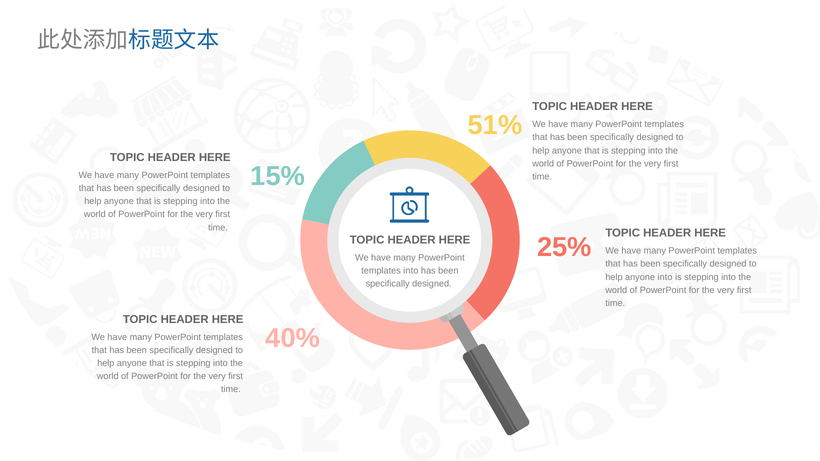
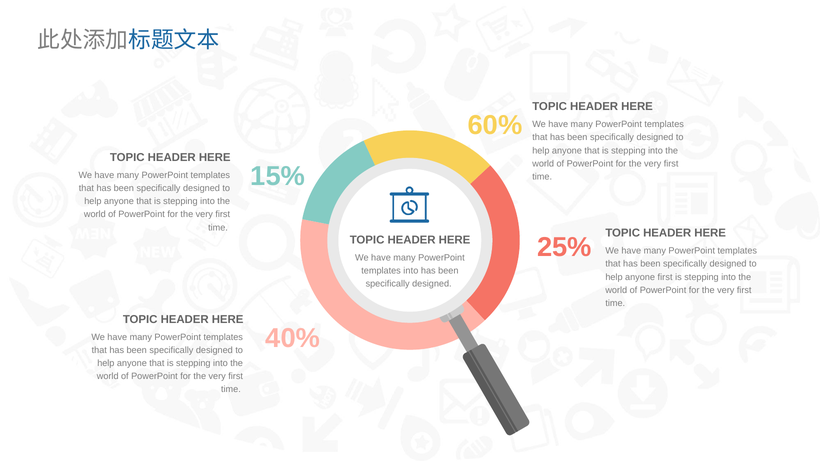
51%: 51% -> 60% (495, 125)
anyone into: into -> first (665, 277)
